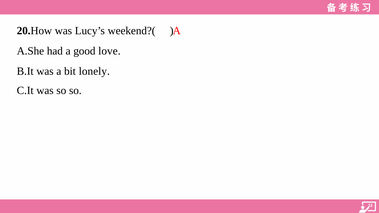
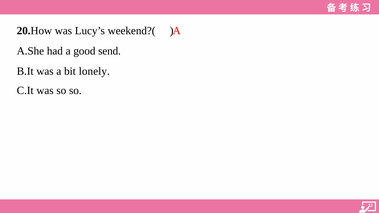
love: love -> send (110, 51)
